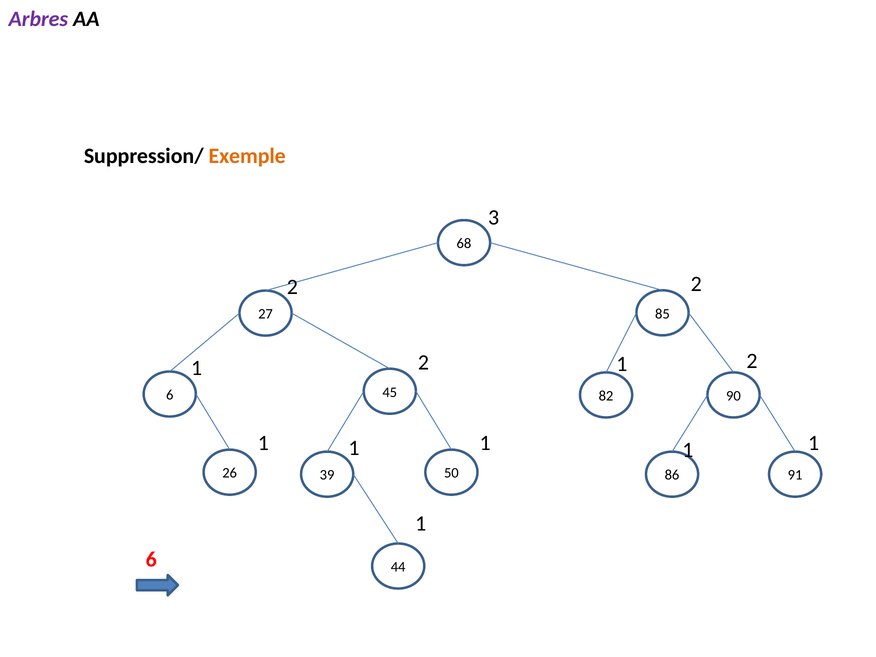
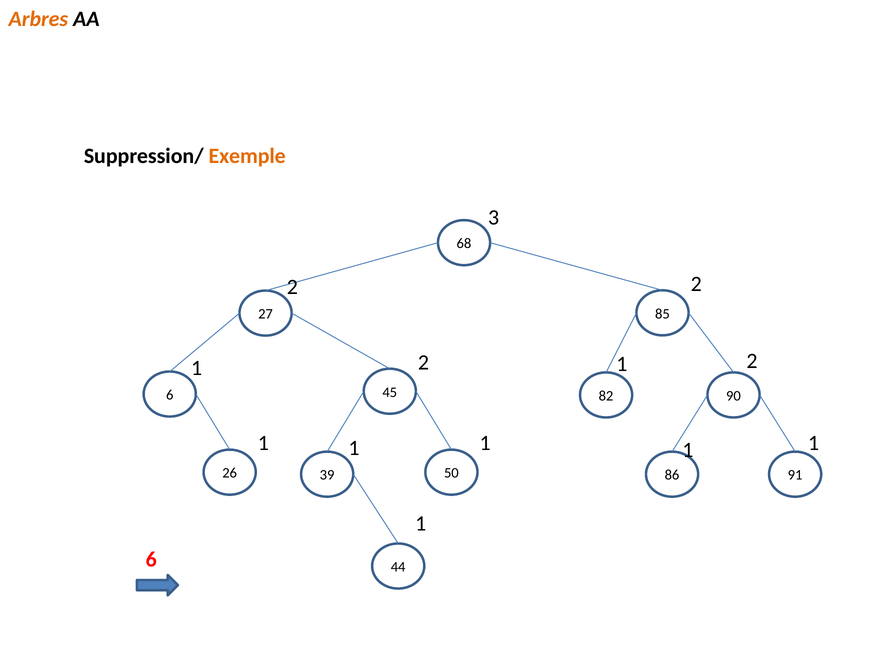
Arbres colour: purple -> orange (38, 19)
